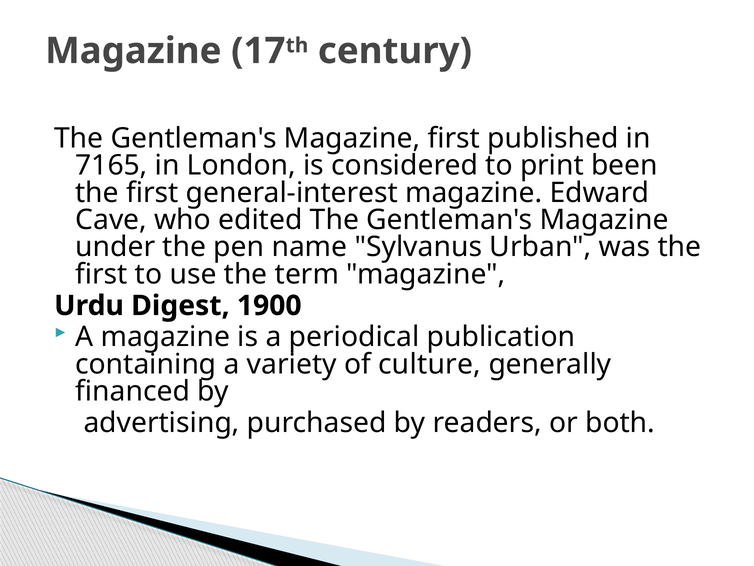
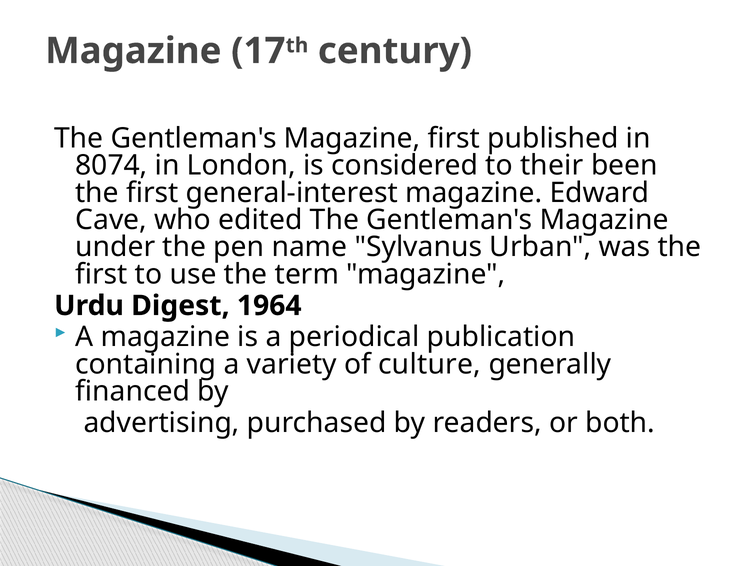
7165: 7165 -> 8074 (111, 165)
print: print -> their (552, 165)
1900: 1900 -> 1964 (269, 305)
